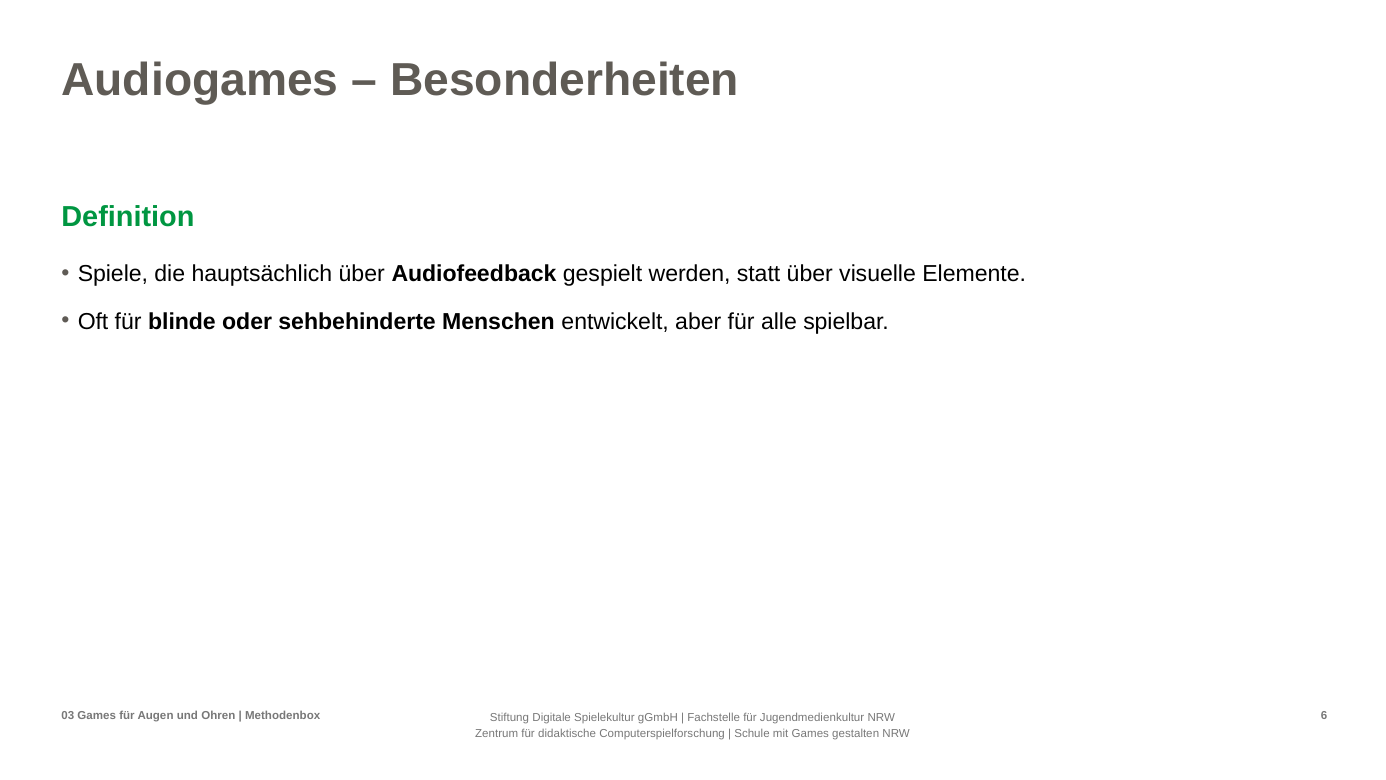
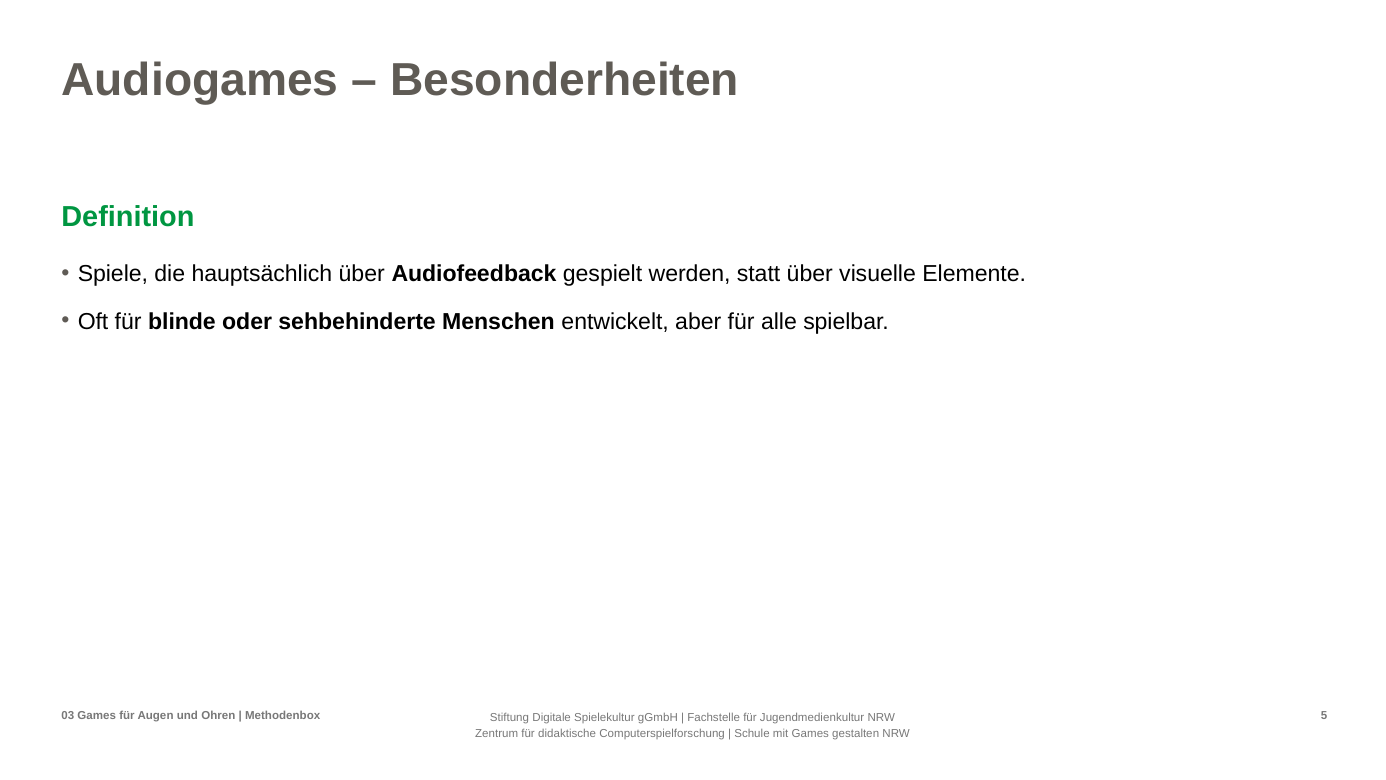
6: 6 -> 5 (1324, 716)
